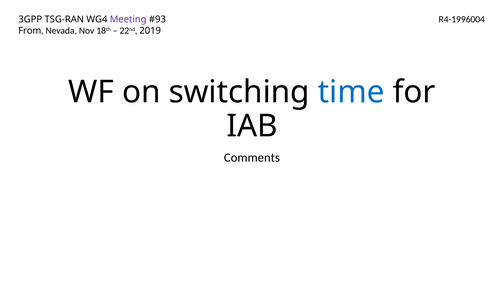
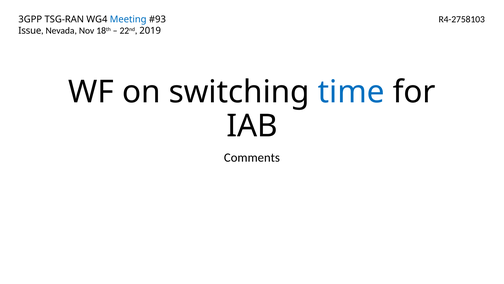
R4-1996004: R4-1996004 -> R4-2758103 (462, 19)
Meeting colour: purple -> blue (128, 19)
From: From -> Issue (30, 31)
